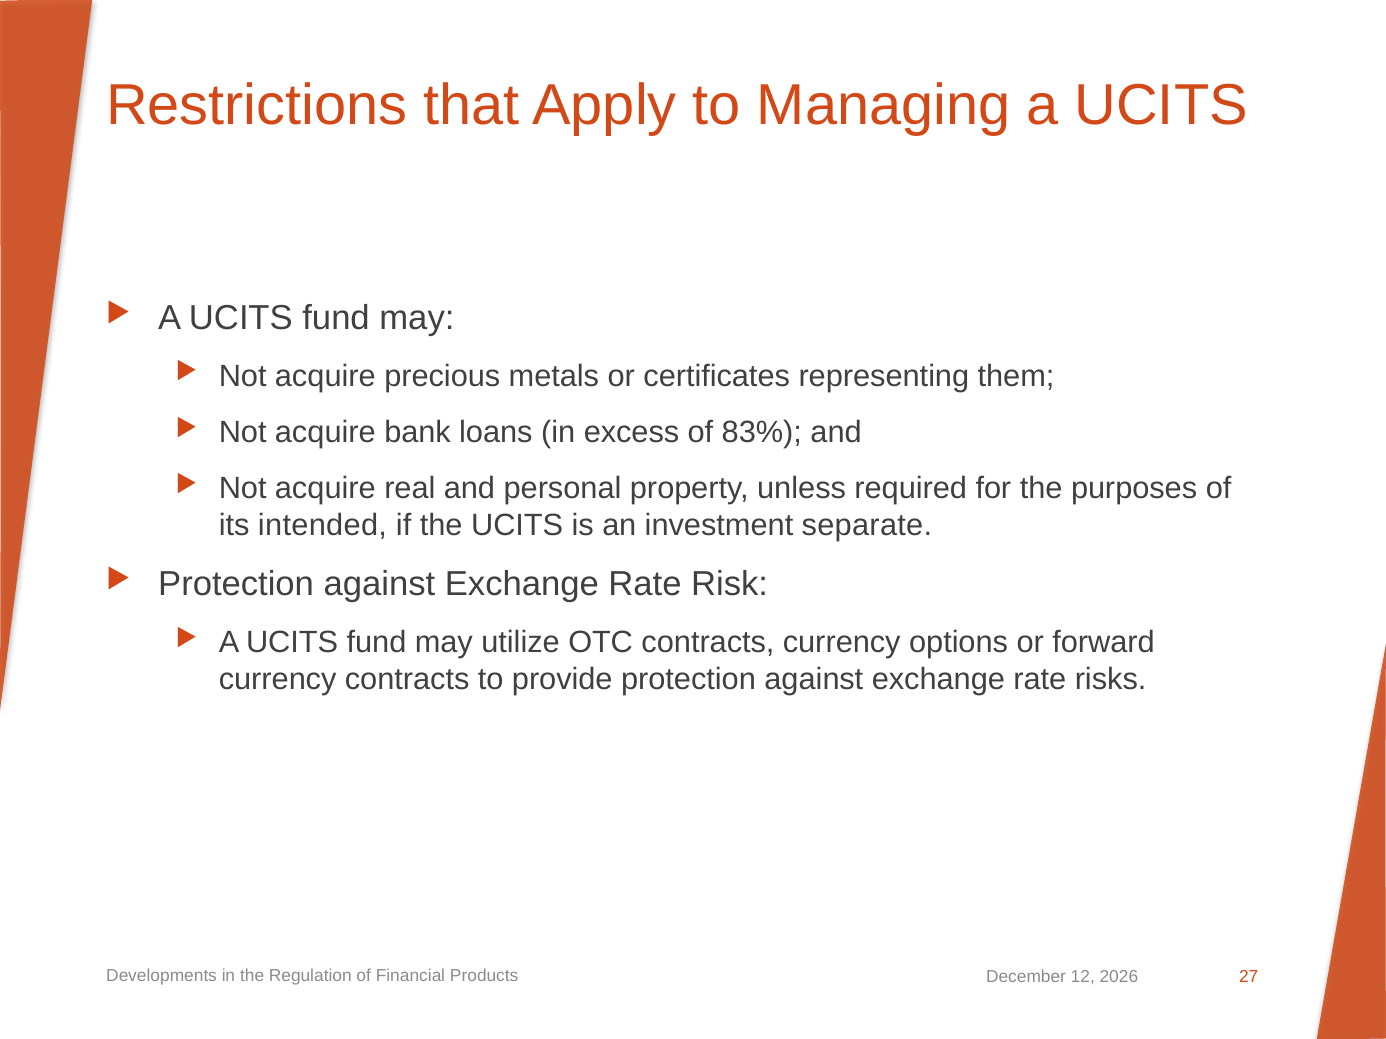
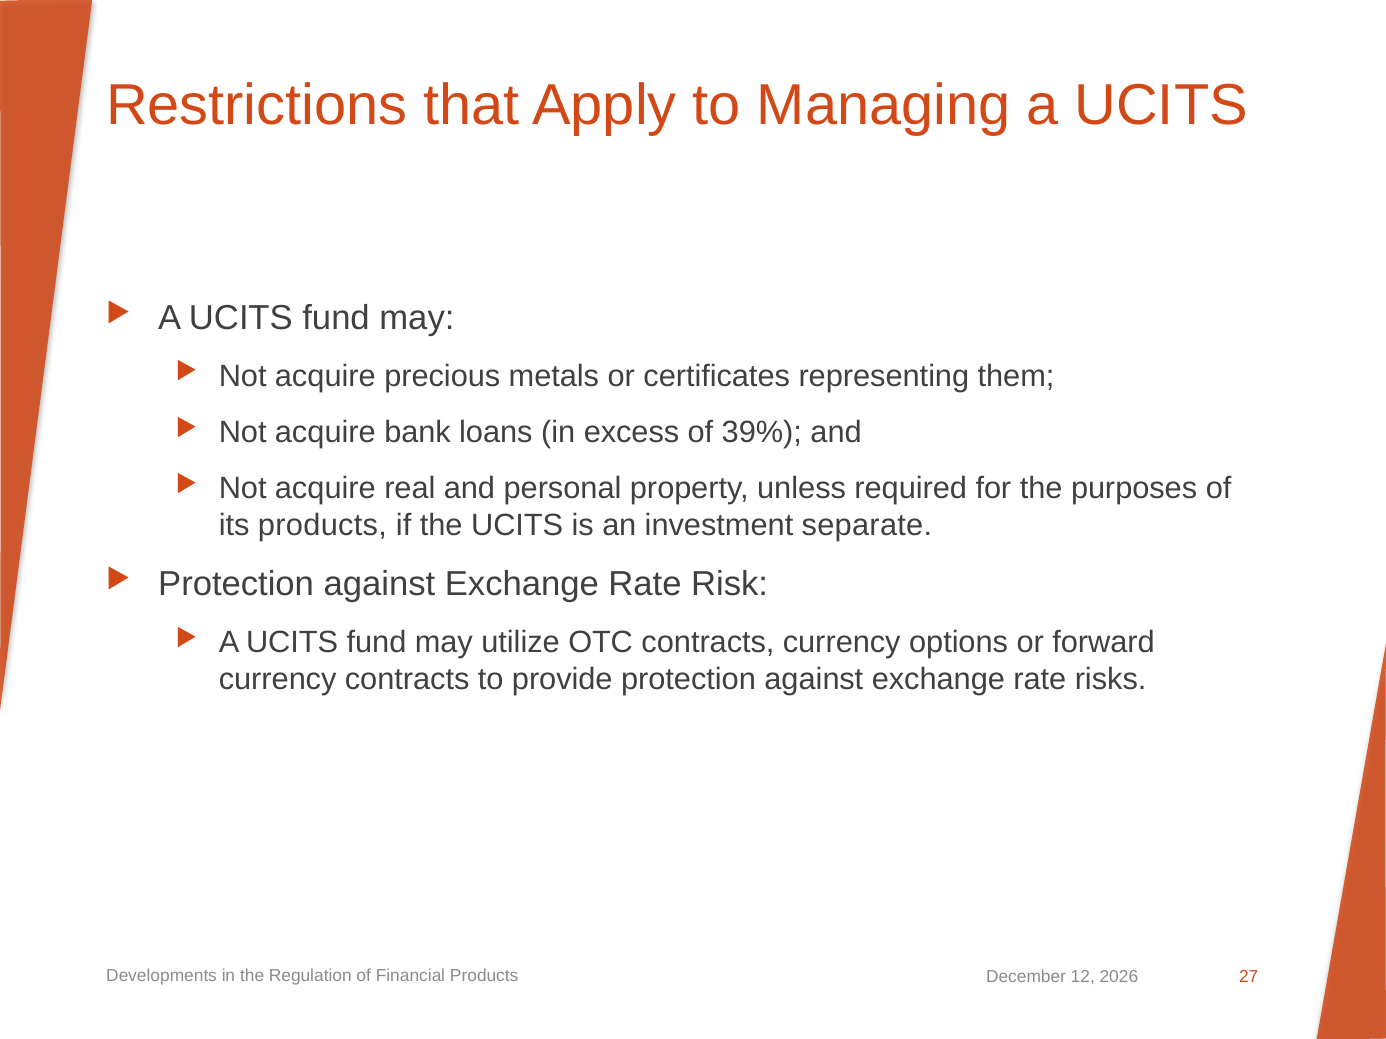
83%: 83% -> 39% (762, 433)
its intended: intended -> products (322, 526)
